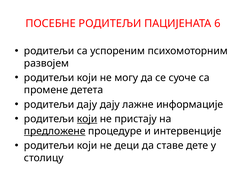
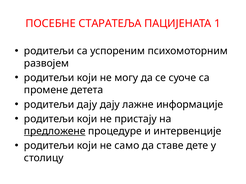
ПОСЕБНЕ РОДИТЕЉИ: РОДИТЕЉИ -> СТАРАТЕЉА (110, 24)
6: 6 -> 1 (217, 24)
који underline: present -> none (87, 119)
деци: деци -> само (127, 146)
